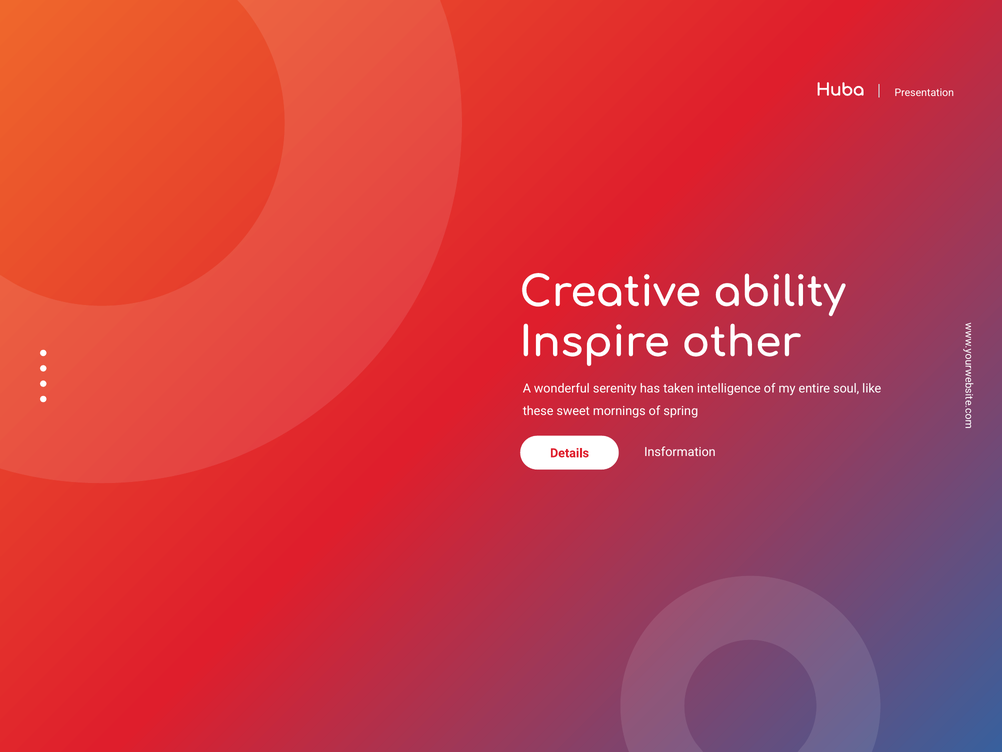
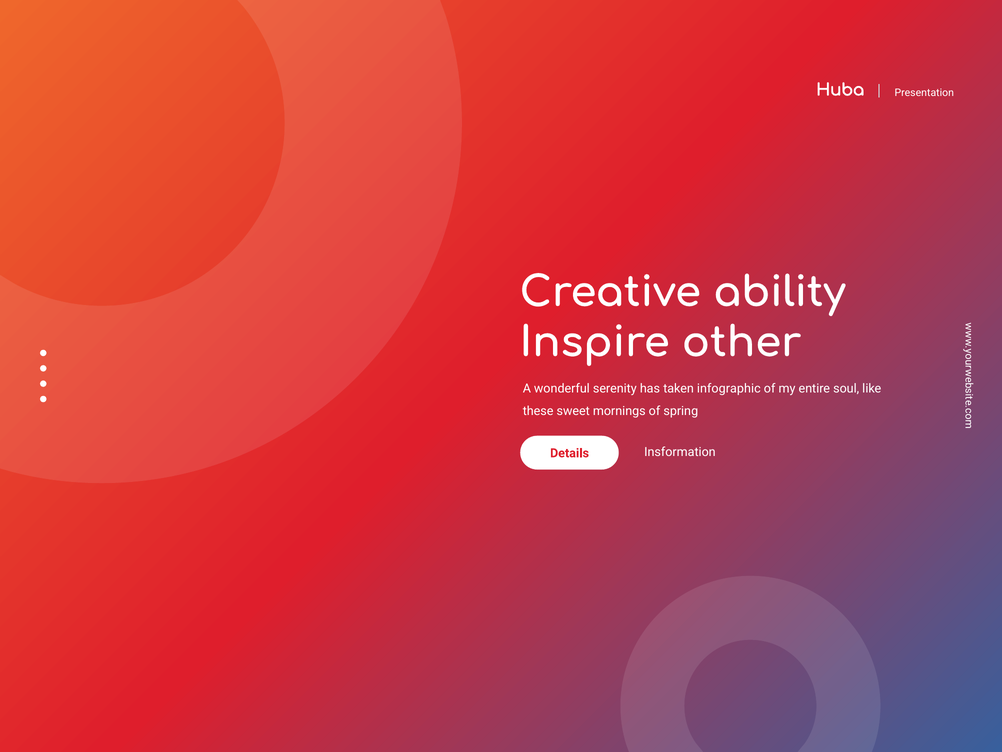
intelligence: intelligence -> infographic (729, 388)
